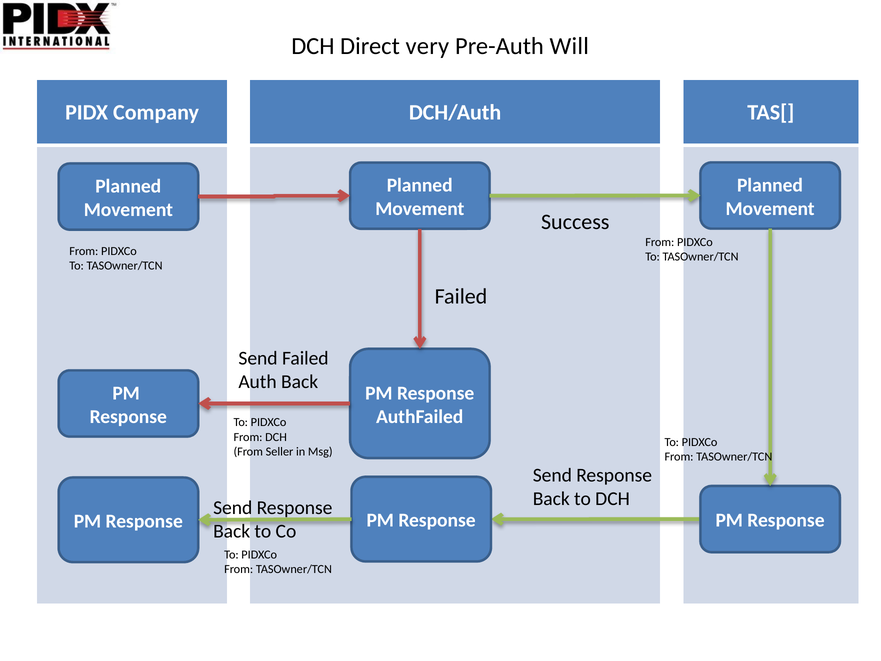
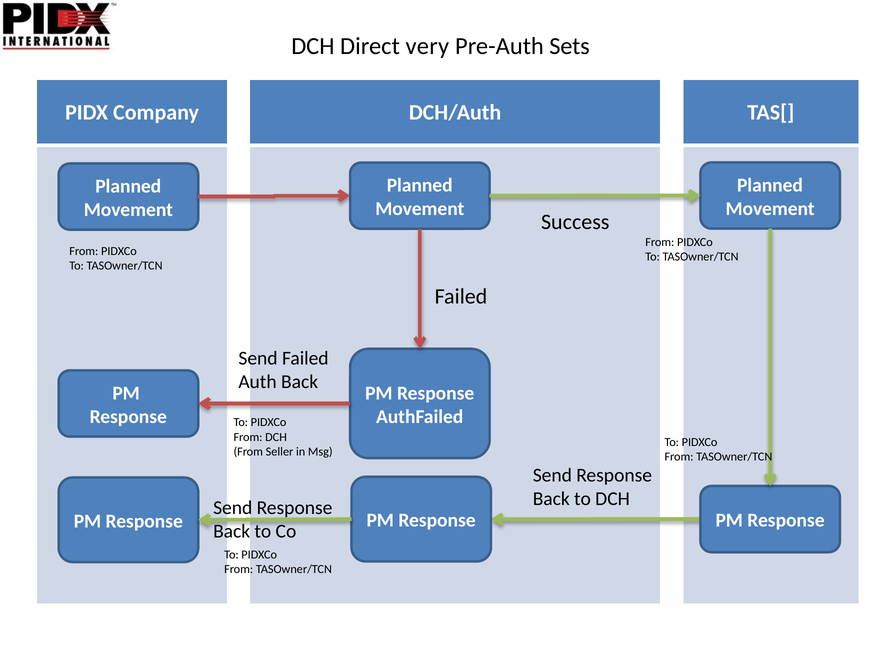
Will: Will -> Sets (570, 46)
